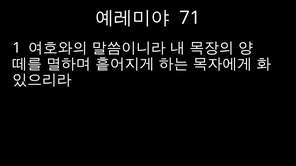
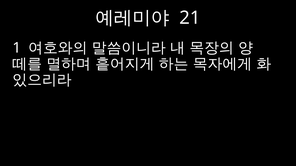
71: 71 -> 21 (190, 18)
